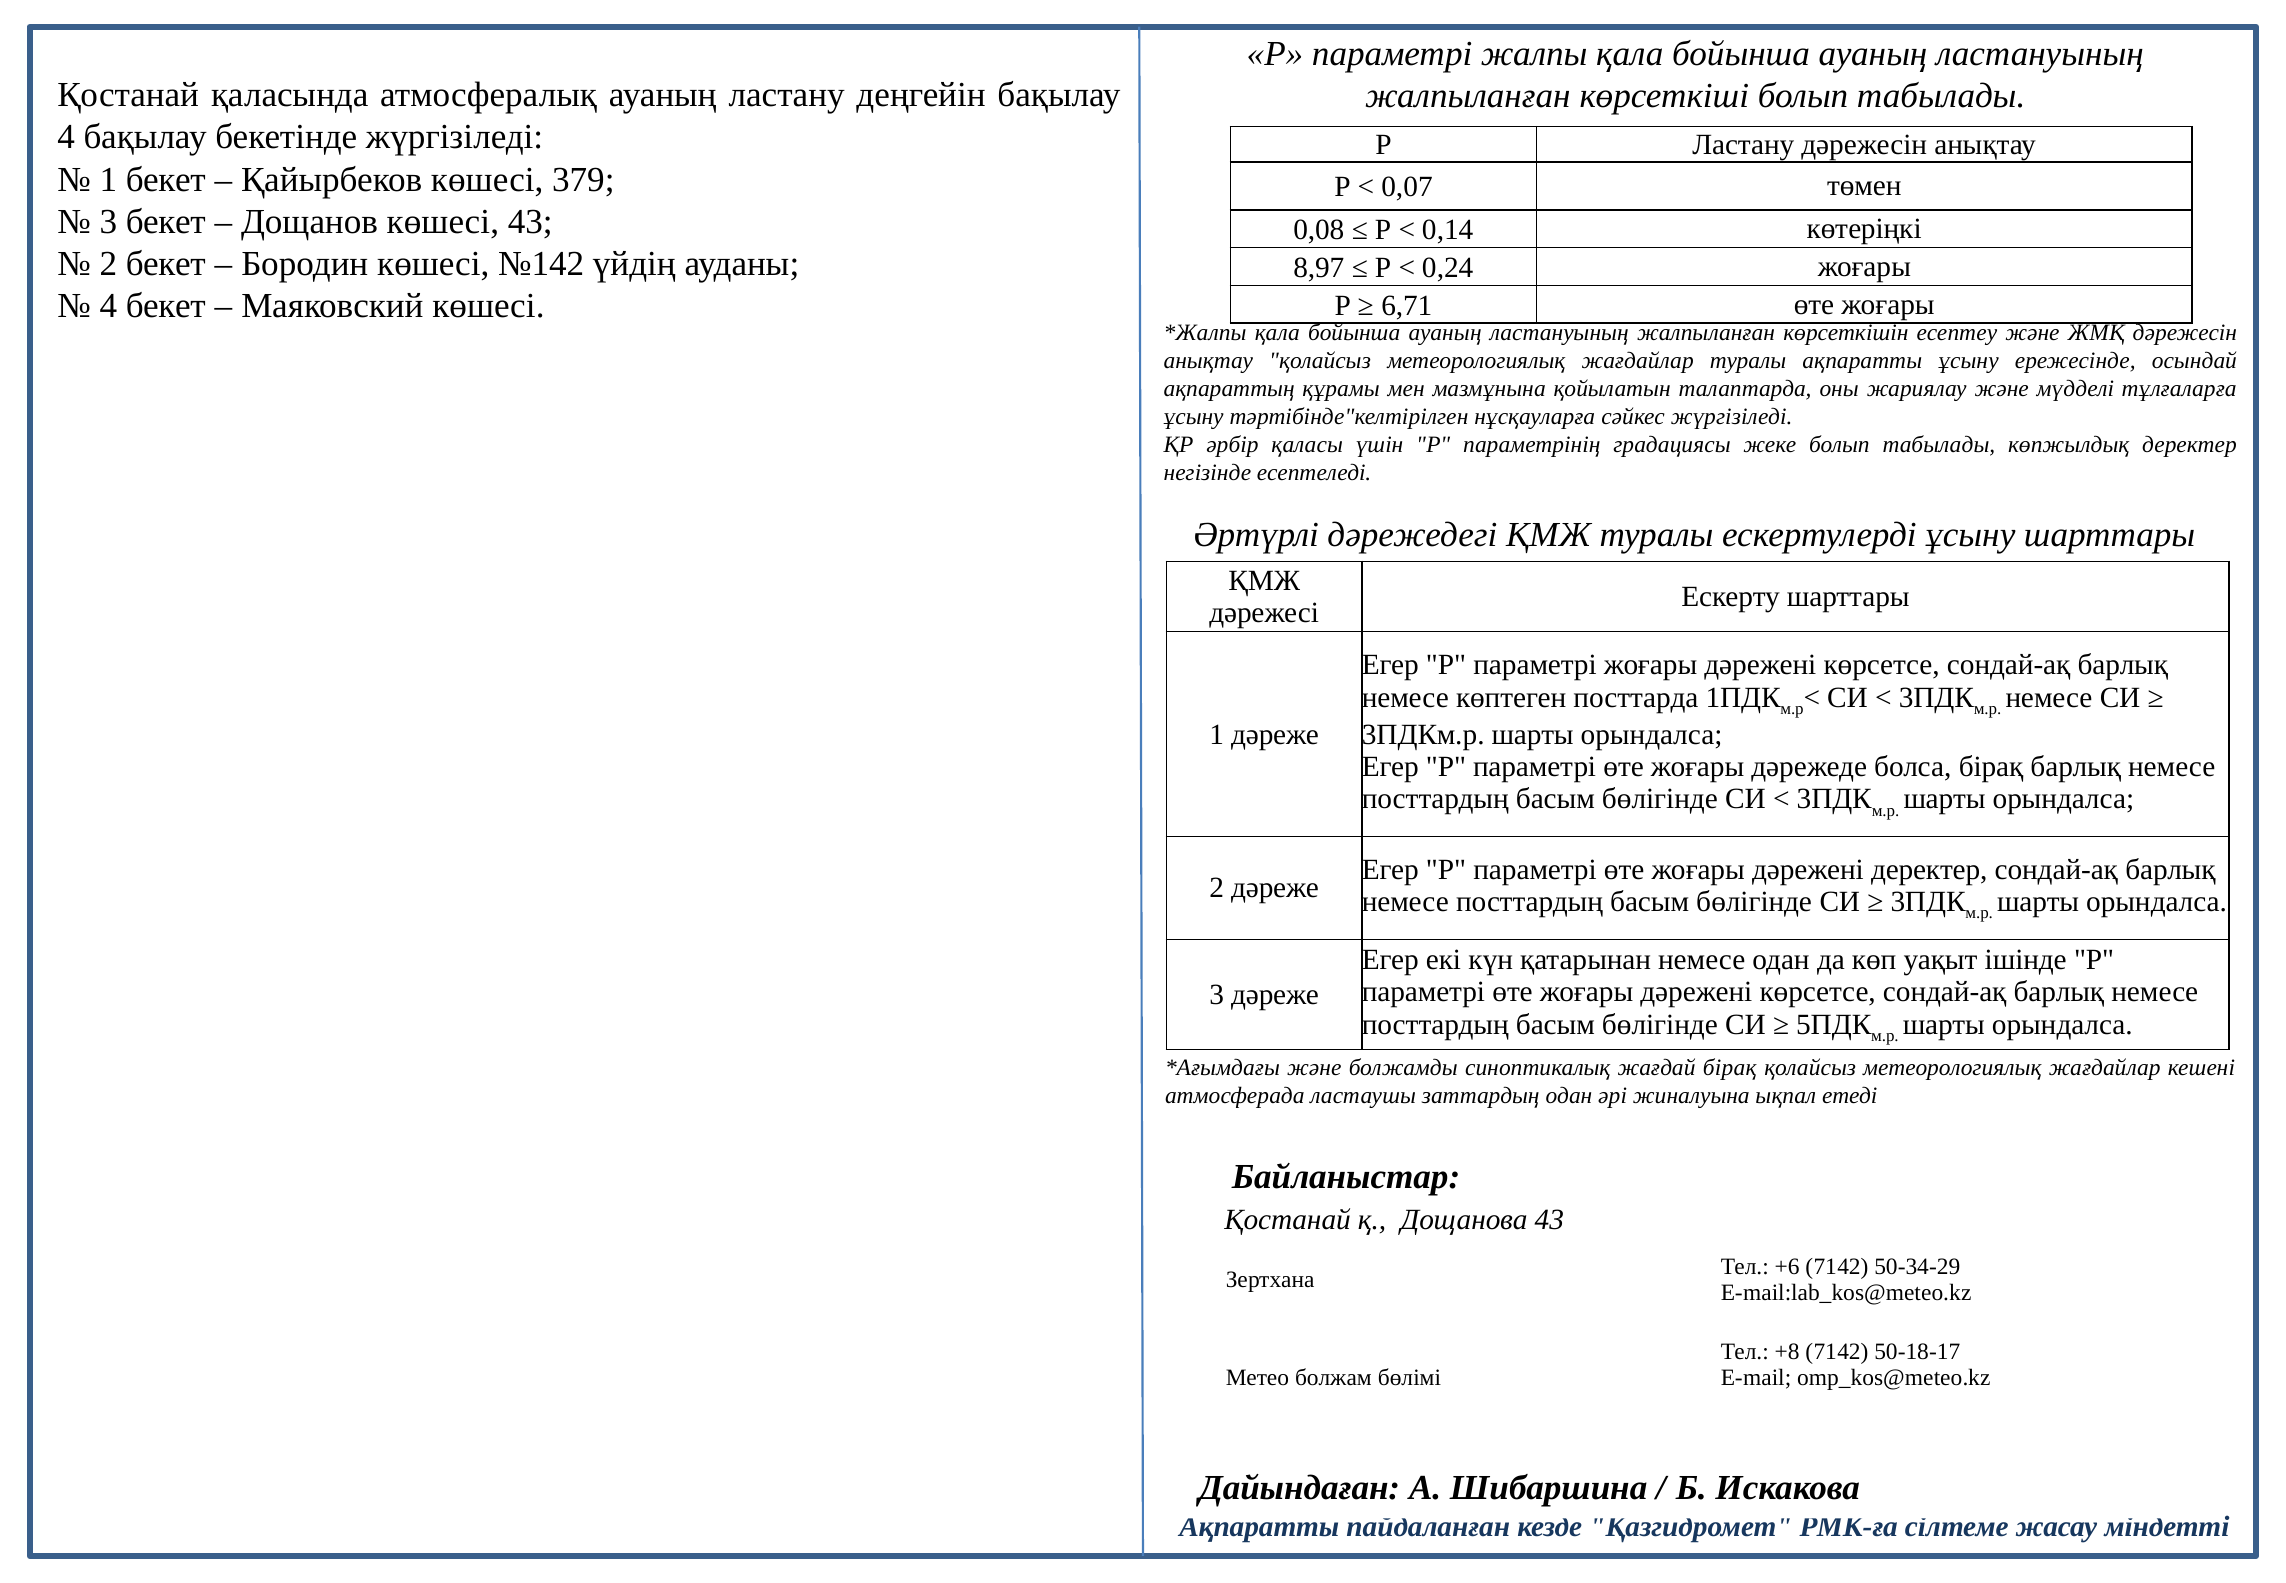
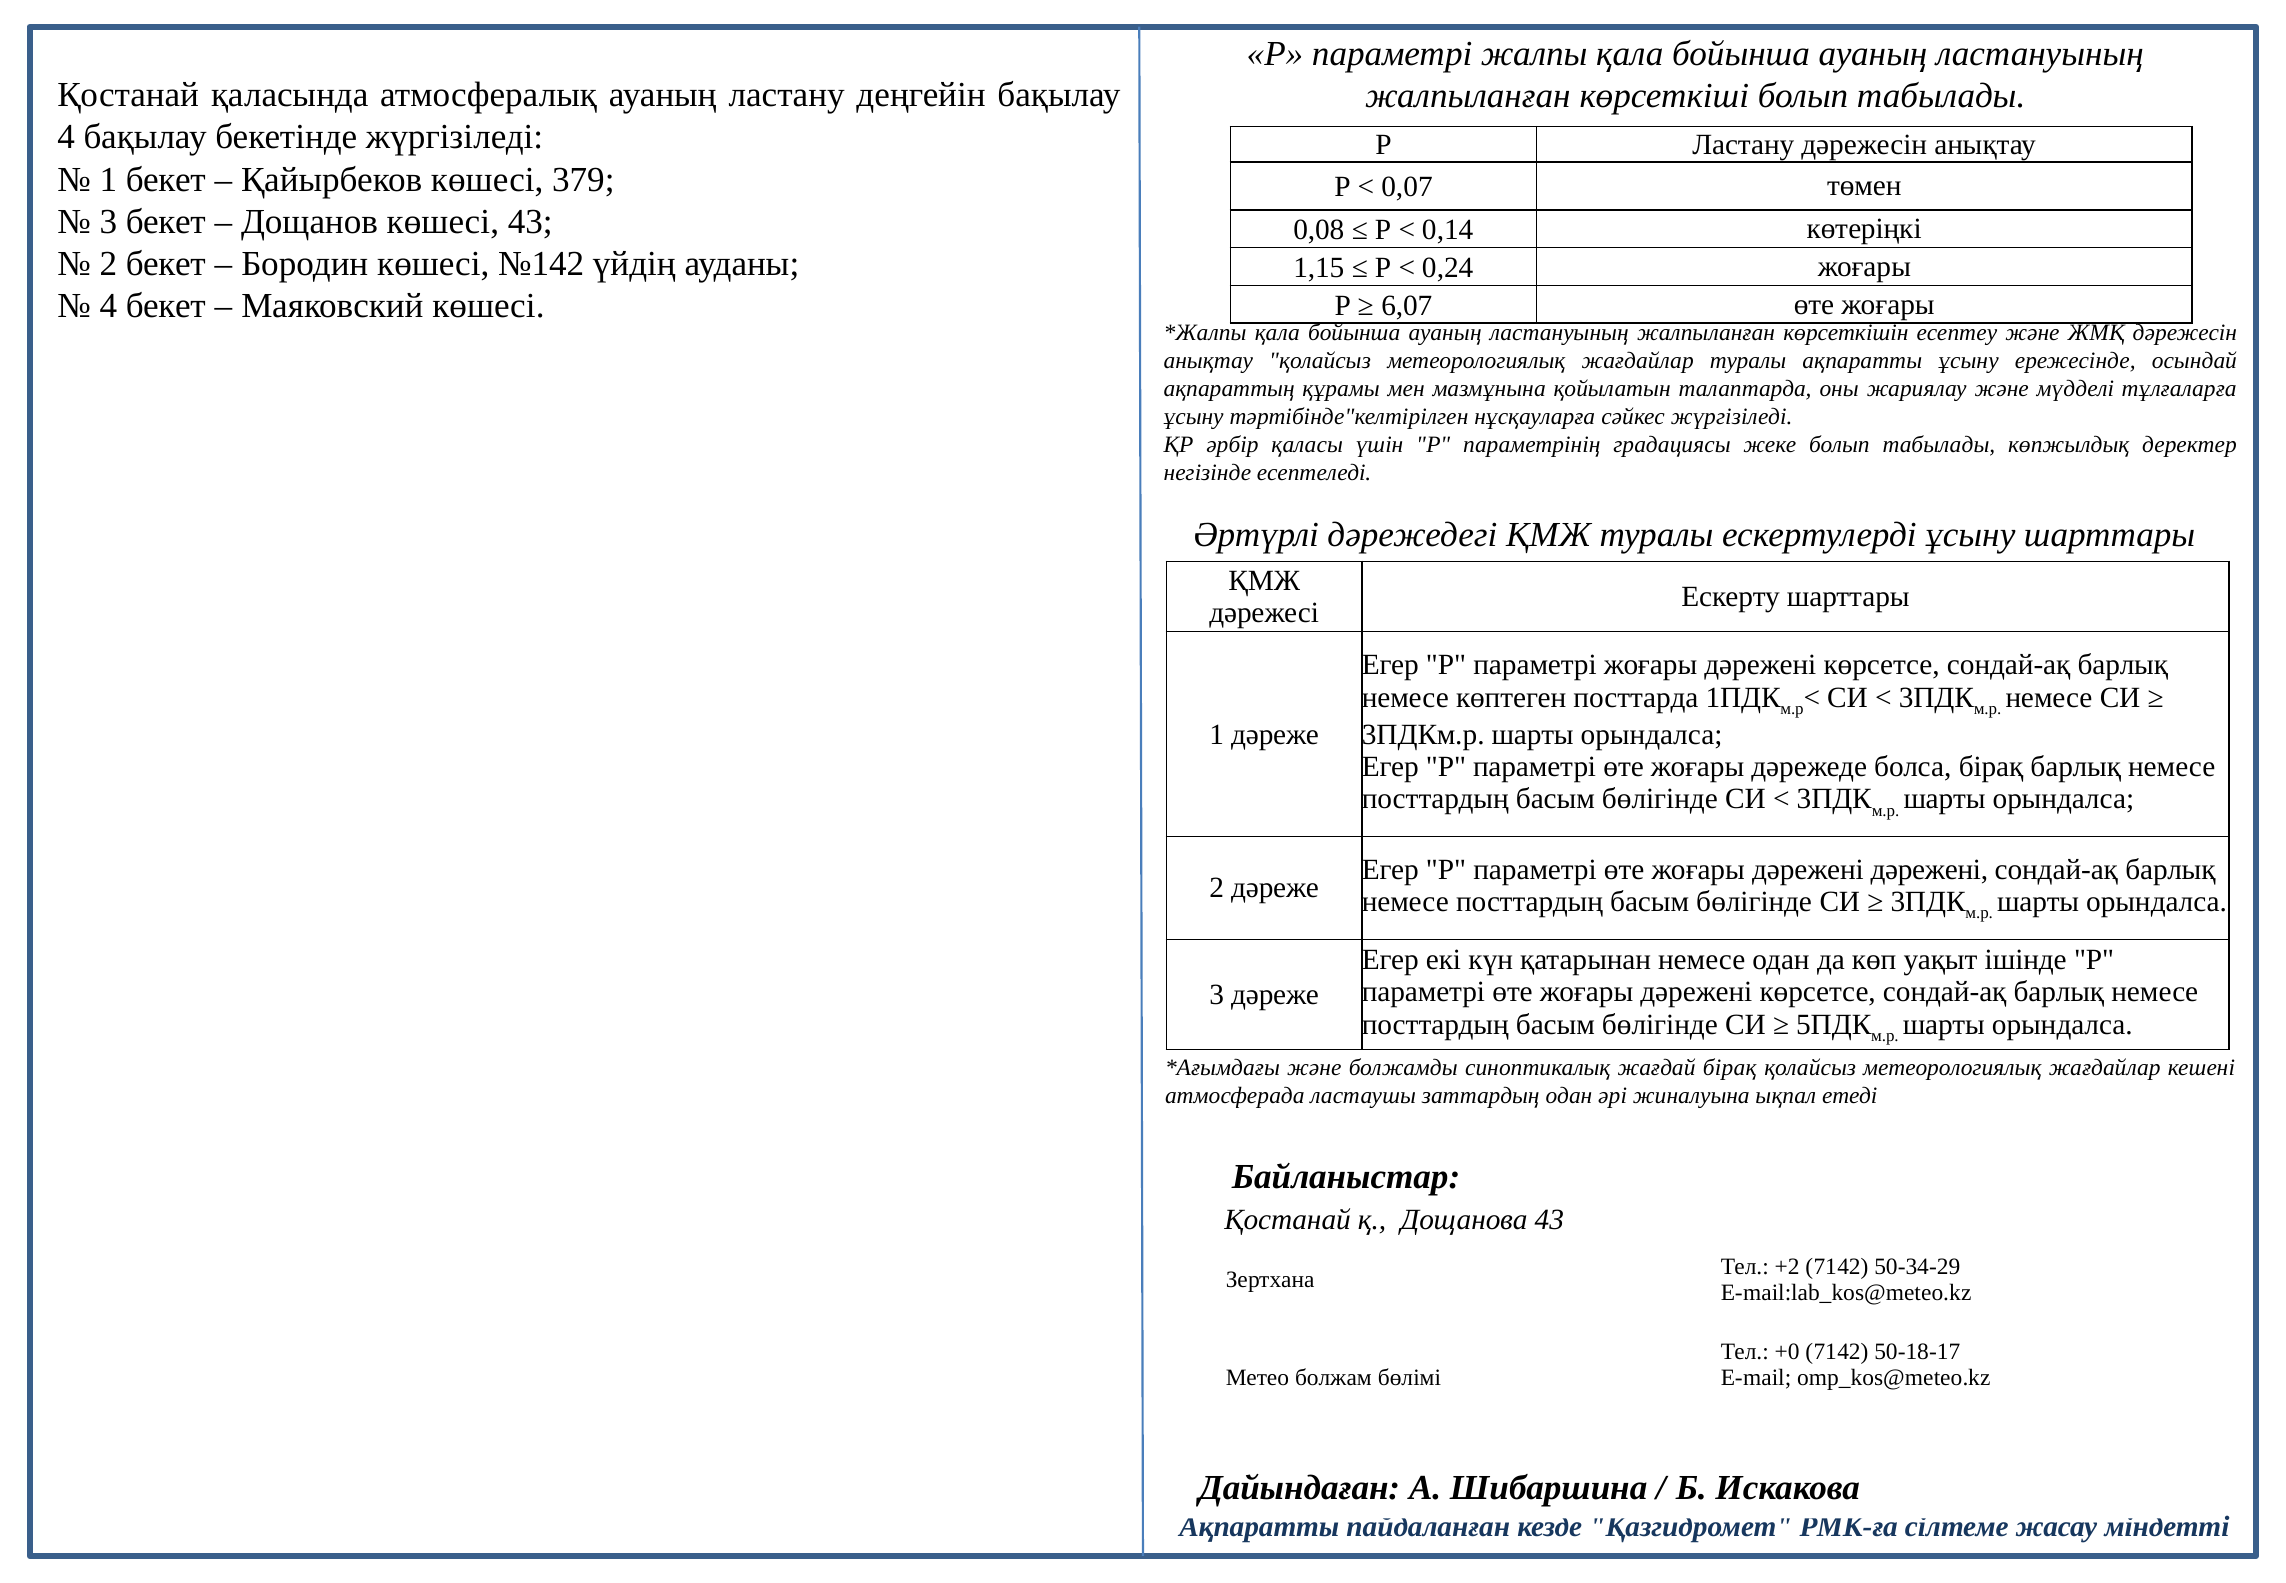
8,97: 8,97 -> 1,15 (1319, 268)
6,71: 6,71 -> 6,07 (1407, 305)
дәрежені деректер: деректер -> дәрежені (1929, 869)
+6: +6 -> +2 (1787, 1266)
+8: +8 -> +0 (1787, 1352)
